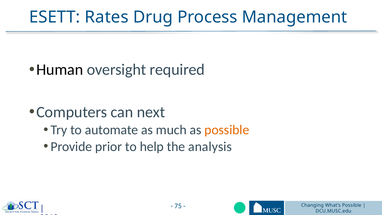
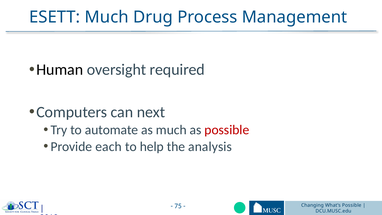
ESETT Rates: Rates -> Much (107, 17)
possible colour: orange -> red (227, 130)
prior: prior -> each (109, 146)
